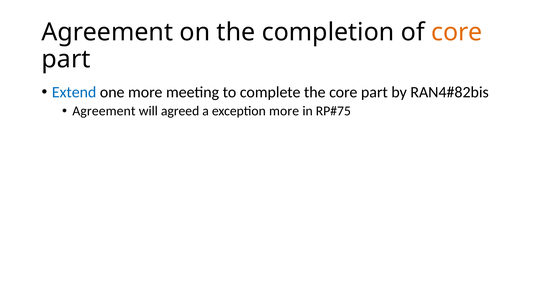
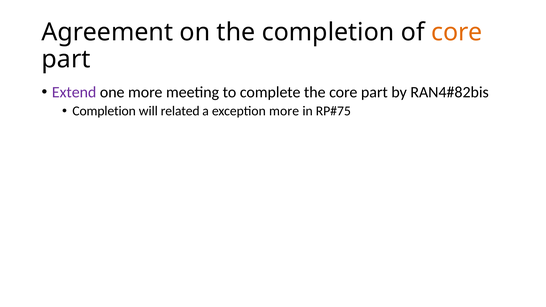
Extend colour: blue -> purple (74, 92)
Agreement: Agreement -> Completion (104, 111)
agreed: agreed -> related (180, 111)
